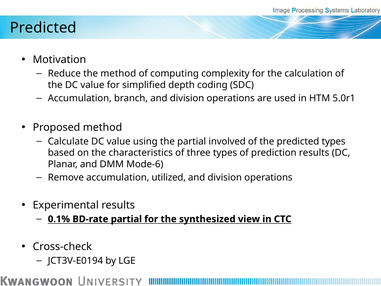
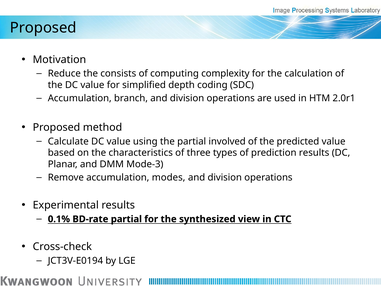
Predicted: Predicted -> Proposed (43, 28)
the method: method -> consists (118, 73)
5.0r1: 5.0r1 -> 2.0r1 (344, 98)
predicted types: types -> value (334, 141)
Mode-6: Mode-6 -> Mode-3 (145, 164)
utilized: utilized -> modes (169, 177)
